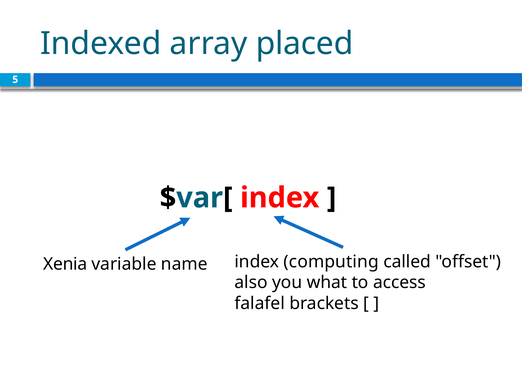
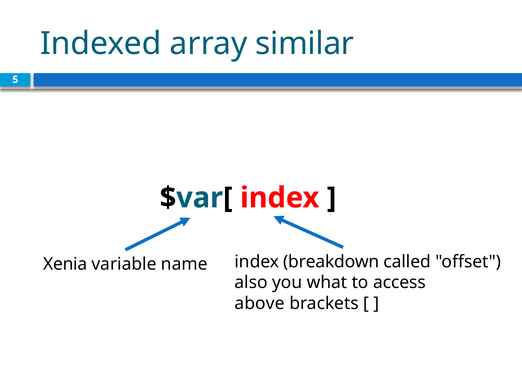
placed: placed -> similar (305, 44)
computing: computing -> breakdown (331, 261)
falafel: falafel -> above (260, 303)
